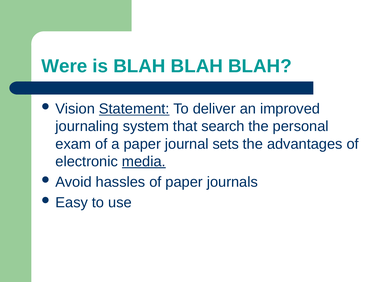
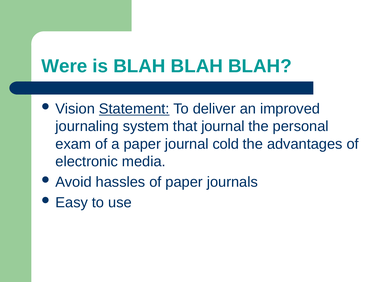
that search: search -> journal (223, 126)
sets: sets -> cold (226, 144)
media underline: present -> none (144, 161)
